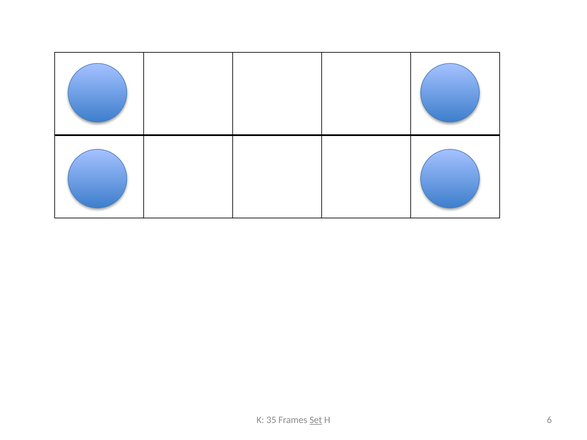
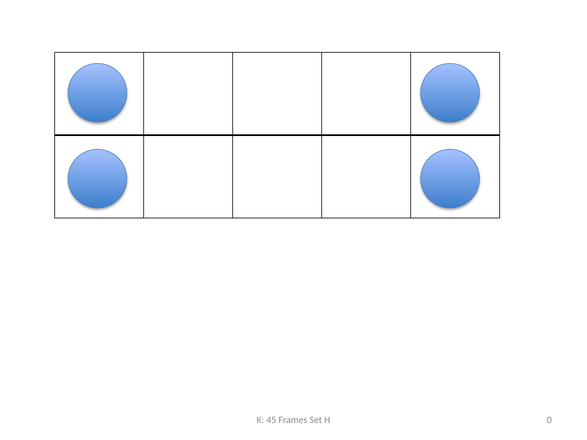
35: 35 -> 45 (271, 420)
Set underline: present -> none (316, 420)
6: 6 -> 0 (549, 420)
